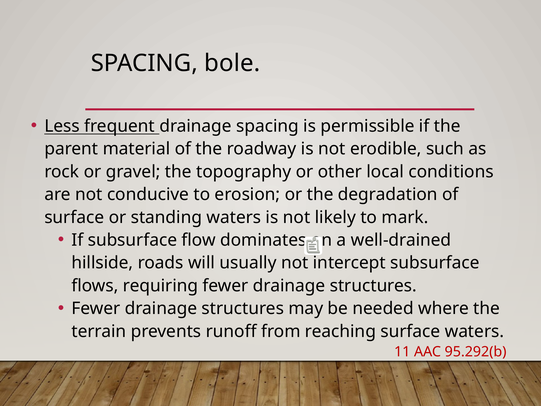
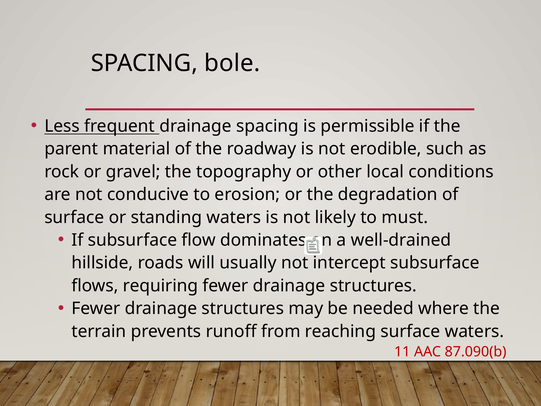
mark: mark -> must (405, 217)
95.292(b: 95.292(b -> 87.090(b (476, 352)
